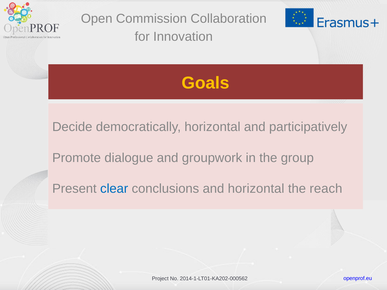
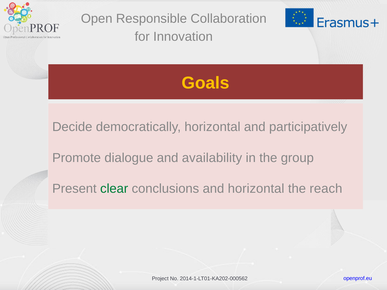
Commission: Commission -> Responsible (151, 19)
groupwork: groupwork -> availability (212, 158)
clear colour: blue -> green (114, 189)
